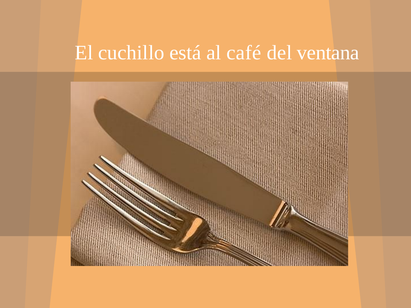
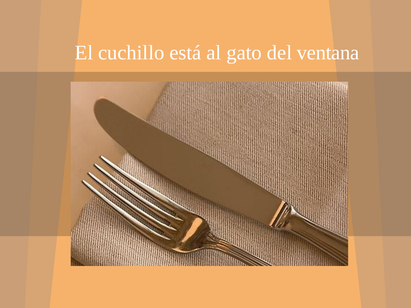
café: café -> gato (244, 53)
